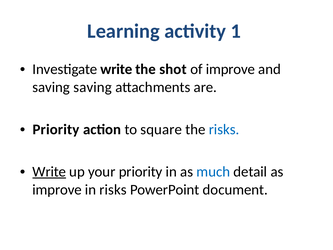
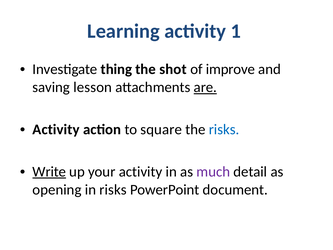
Investigate write: write -> thing (116, 69)
saving saving: saving -> lesson (93, 87)
are underline: none -> present (205, 87)
Priority: Priority -> Activity (56, 129)
your priority: priority -> activity (141, 171)
much colour: blue -> purple (213, 171)
improve: improve -> opening (57, 190)
